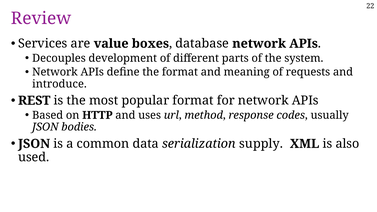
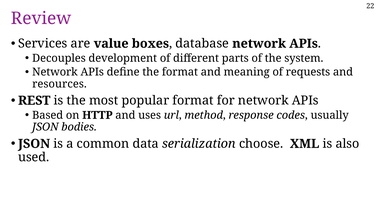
introduce: introduce -> resources (59, 84)
supply: supply -> choose (261, 144)
